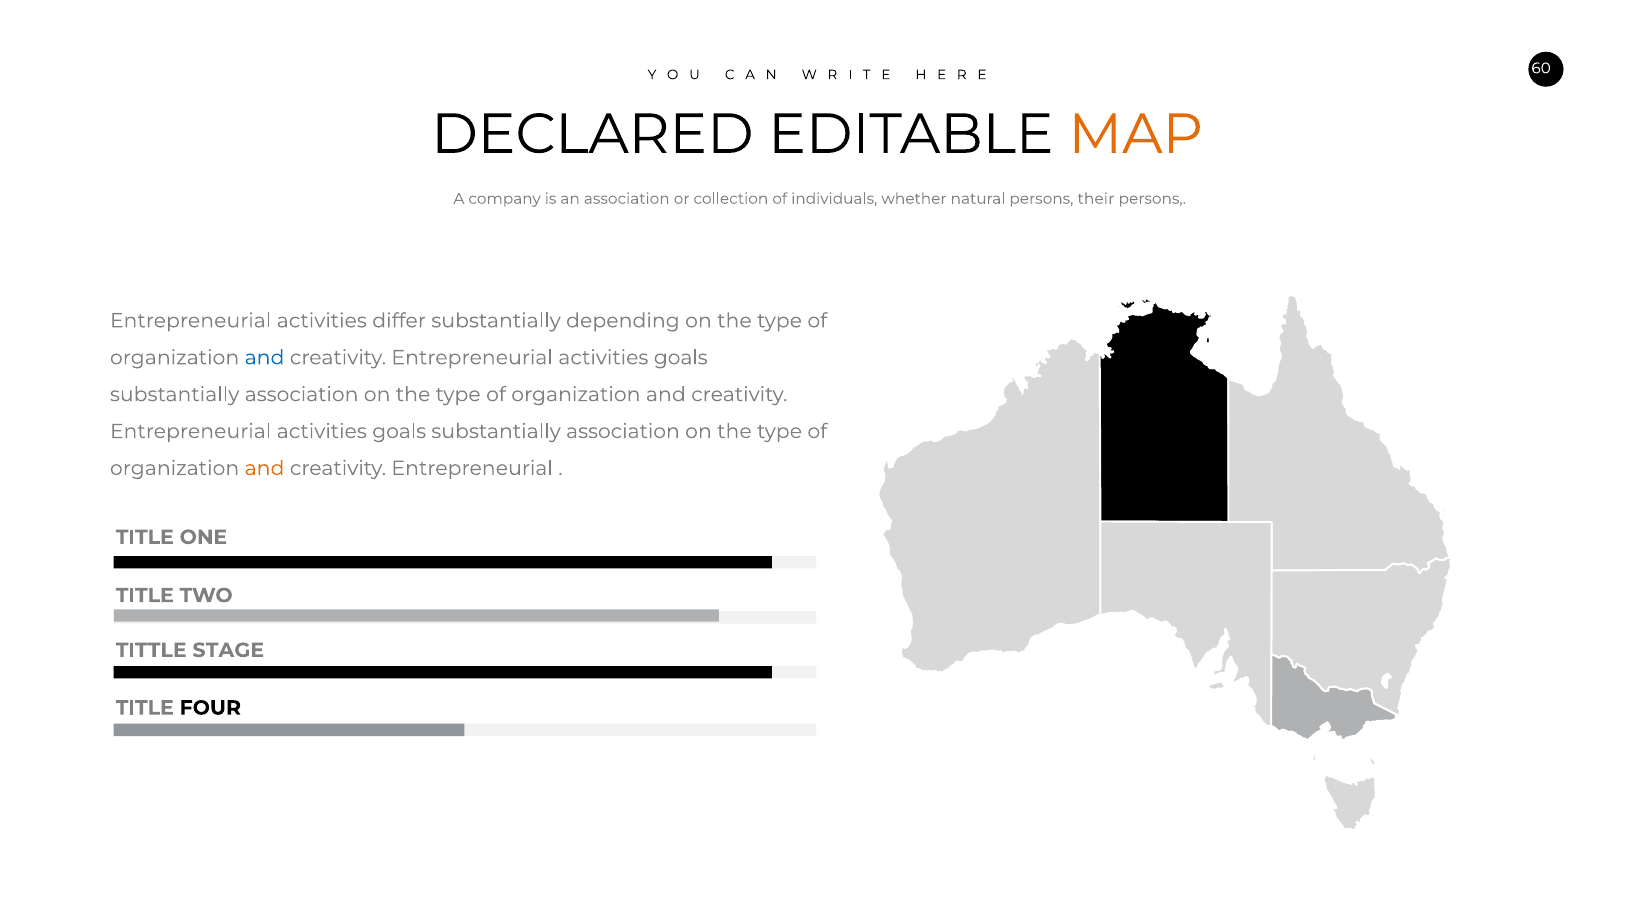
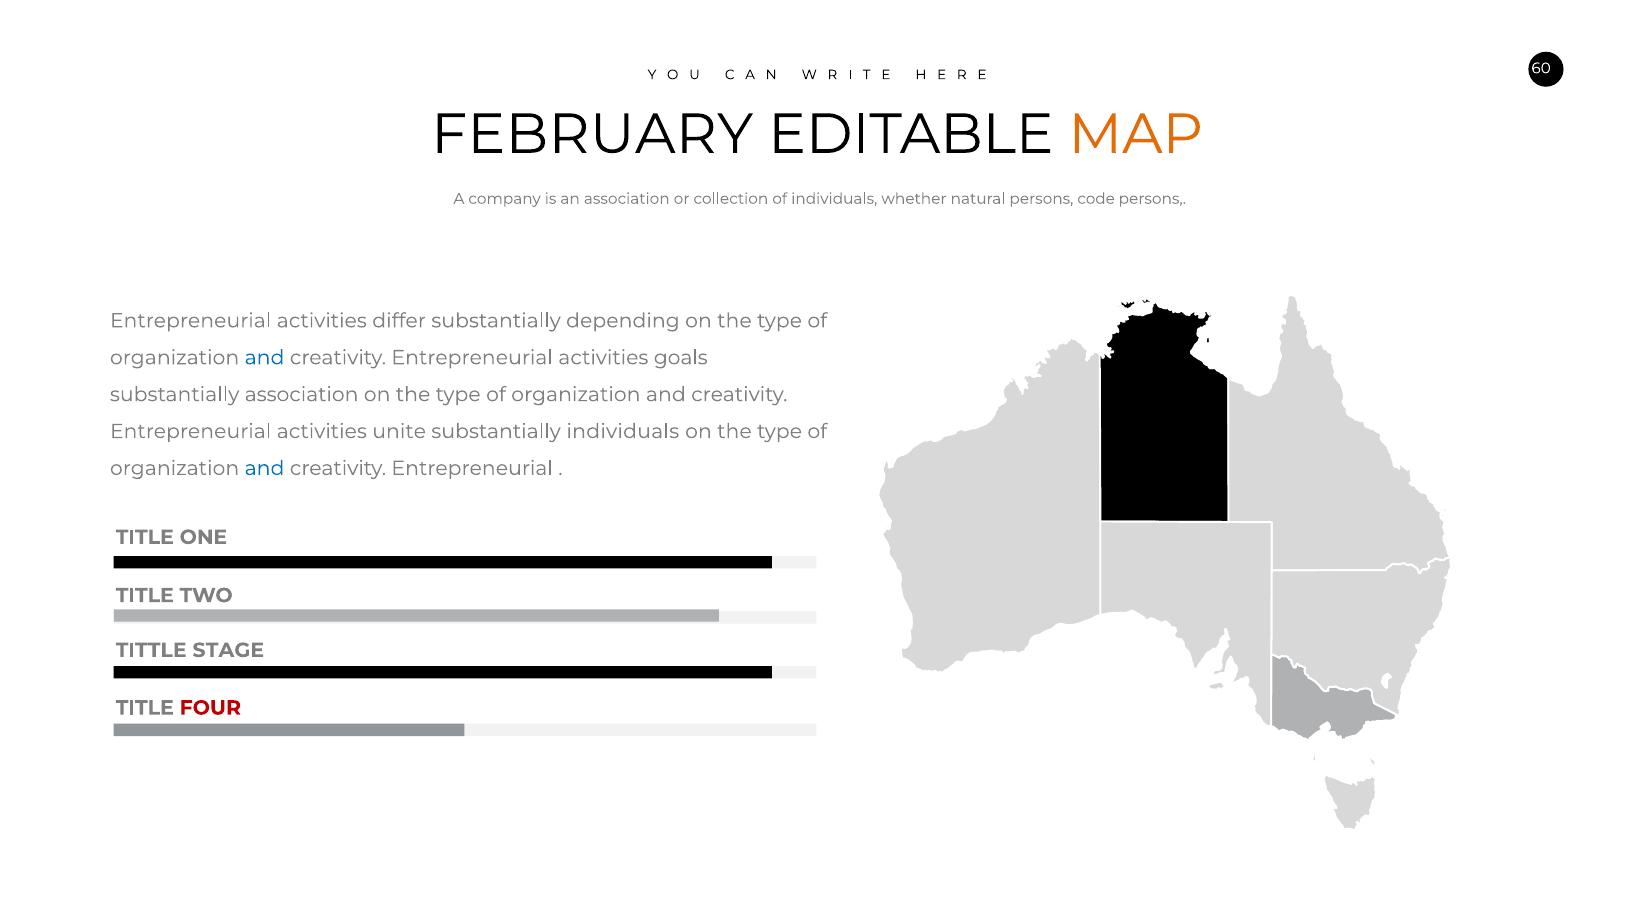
DECLARED: DECLARED -> FEBRUARY (592, 134)
their: their -> code (1096, 199)
goals: goals -> unite (399, 431)
association: association -> individuals (623, 431)
and colour: orange -> blue (265, 468)
FOUR colour: black -> red (210, 708)
